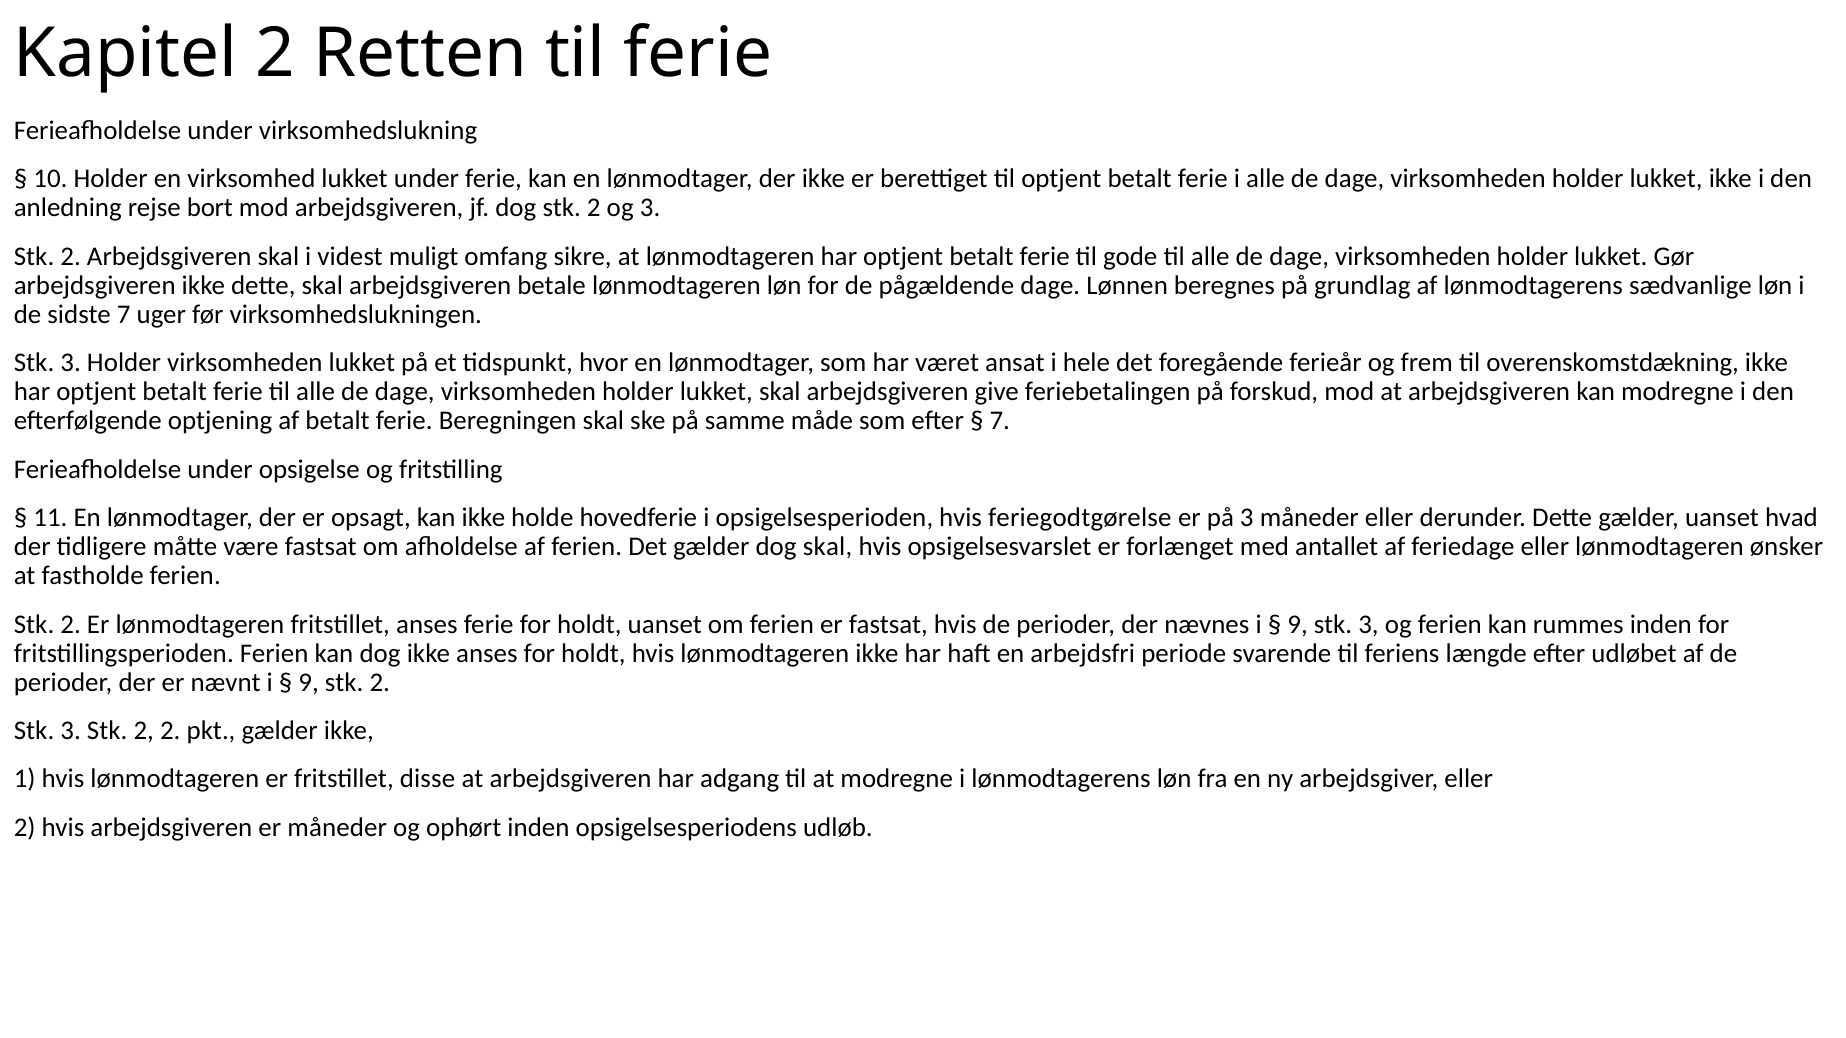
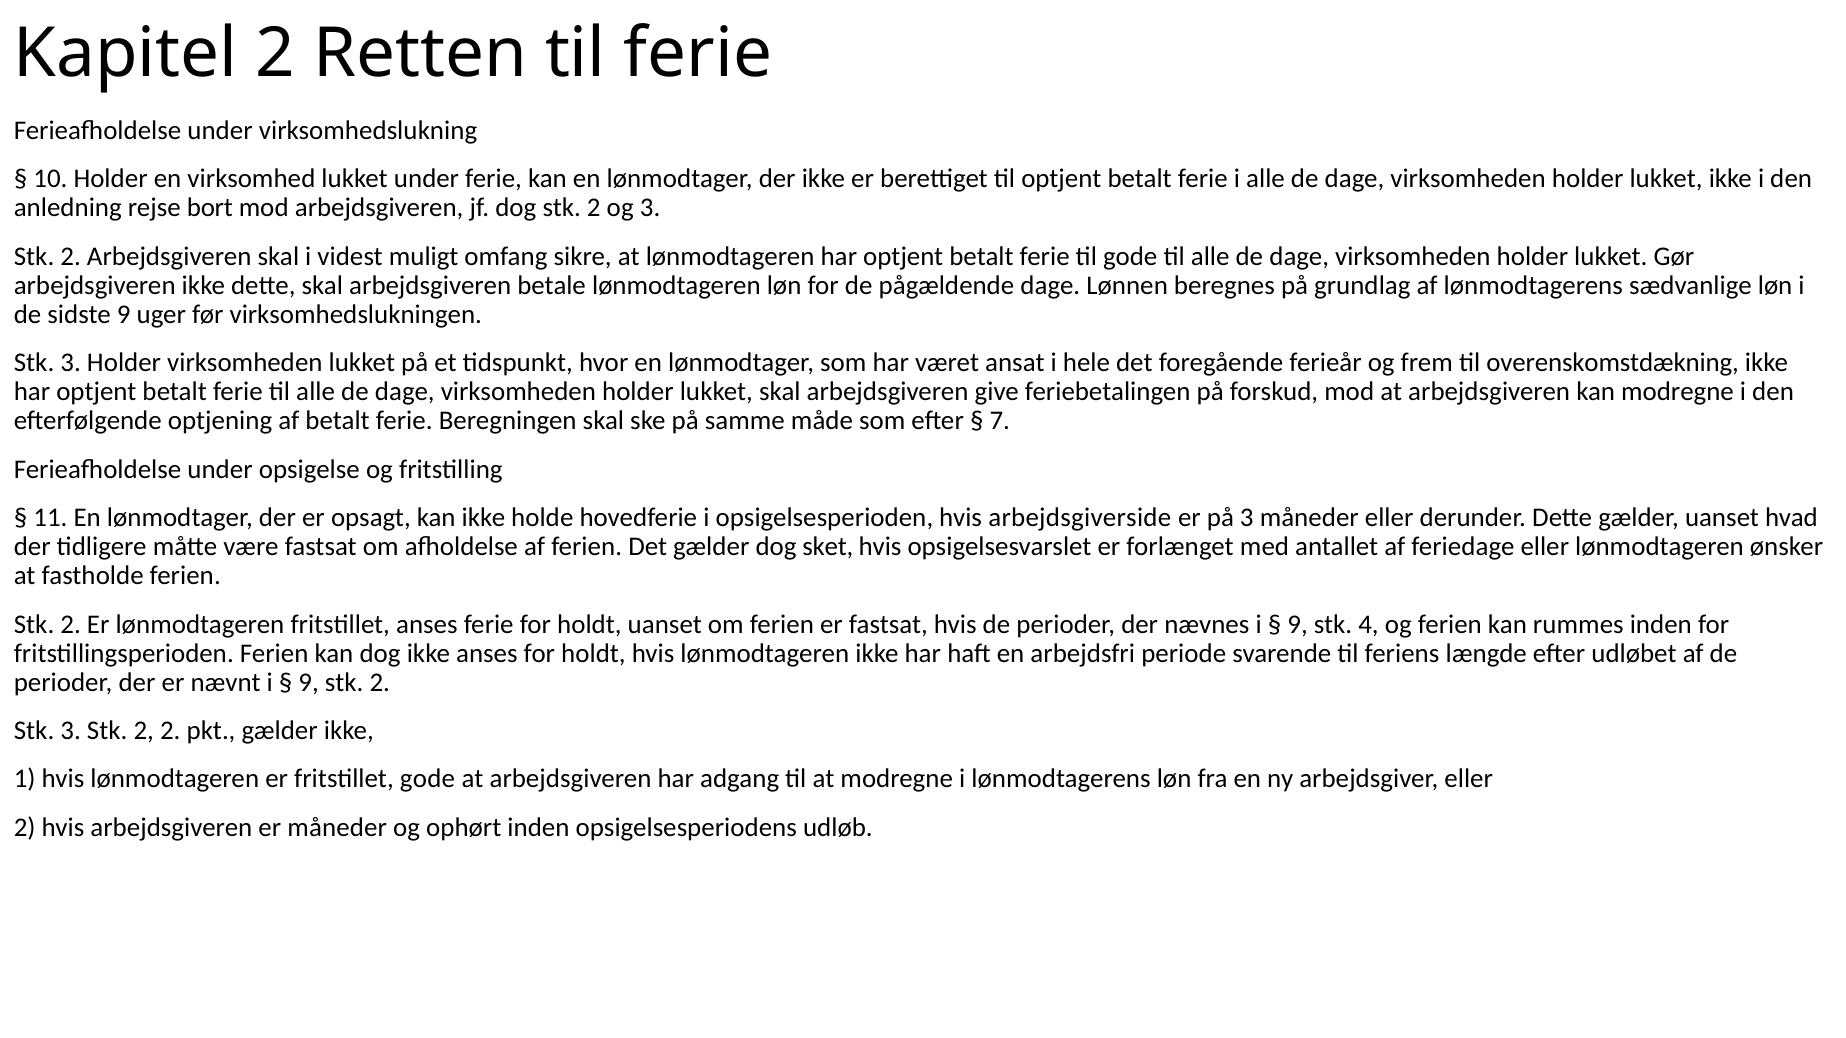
sidste 7: 7 -> 9 (124, 315)
feriegodtgørelse: feriegodtgørelse -> arbejdsgiverside (1080, 518)
dog skal: skal -> sket (828, 547)
9 stk 3: 3 -> 4 (1368, 624)
fritstillet disse: disse -> gode (428, 779)
